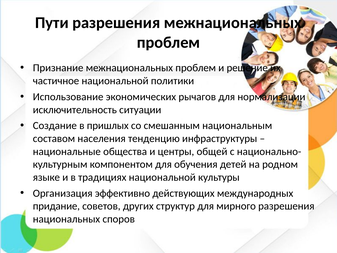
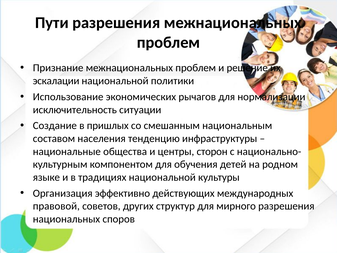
частичное: частичное -> эскалации (56, 81)
общей: общей -> сторон (212, 151)
придание: придание -> правовой (56, 206)
